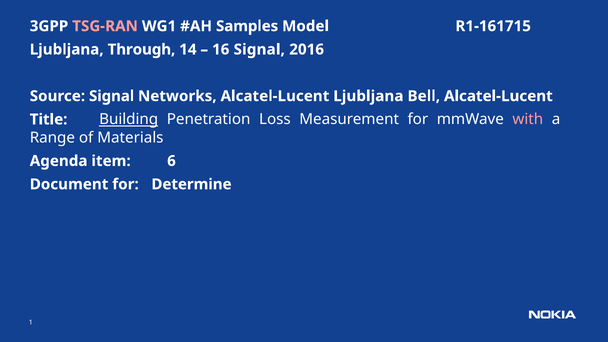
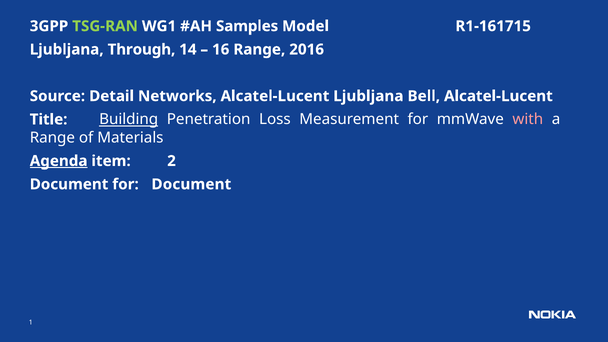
TSG-RAN colour: pink -> light green (105, 26)
16 Signal: Signal -> Range (259, 49)
Source Signal: Signal -> Detail (112, 96)
Agenda underline: none -> present (59, 161)
6: 6 -> 2 (172, 161)
for Determine: Determine -> Document (191, 184)
